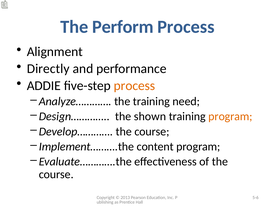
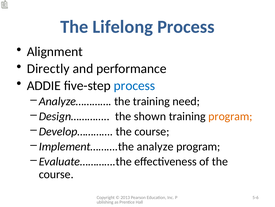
Perform: Perform -> Lifelong (123, 27)
process colour: orange -> blue (134, 85)
content: content -> analyze (155, 146)
